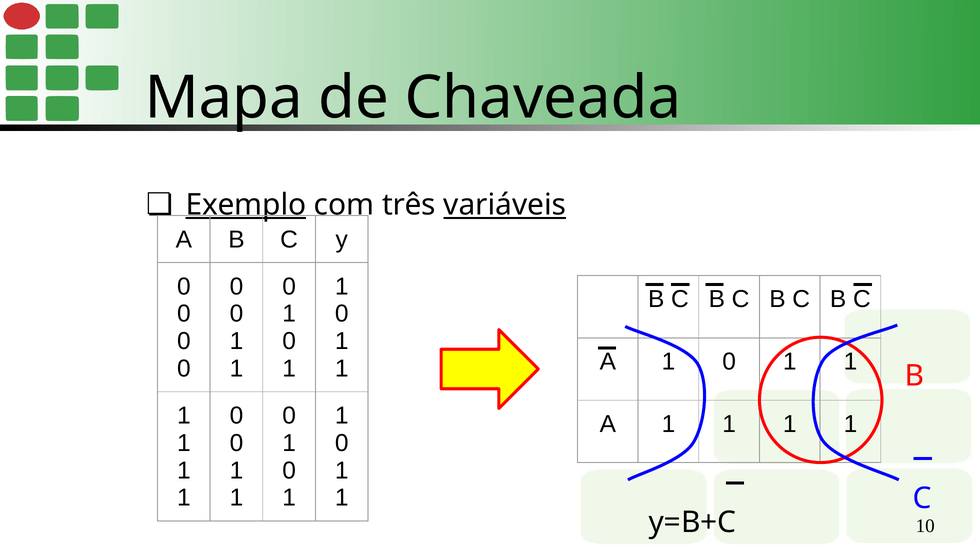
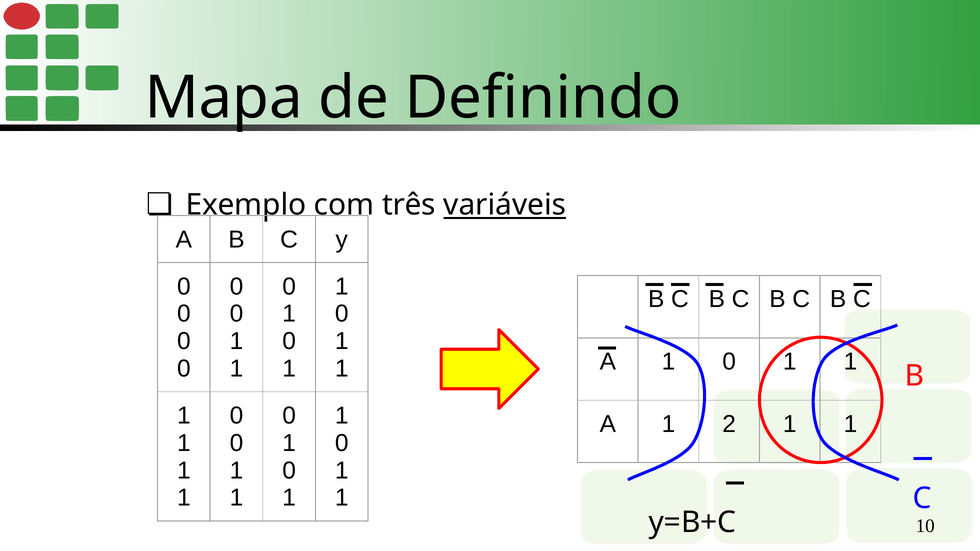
Chaveada: Chaveada -> Definindo (543, 98)
Exemplo underline: present -> none (246, 205)
A 1 1: 1 -> 2 (729, 424)
